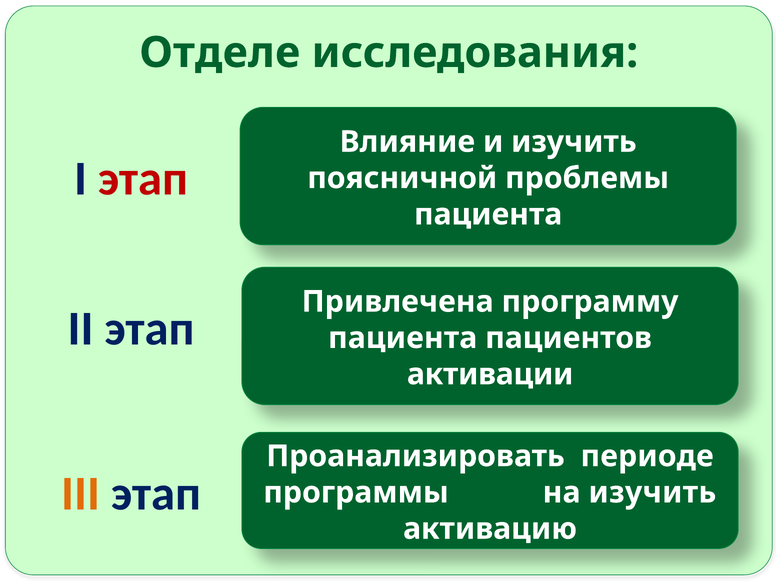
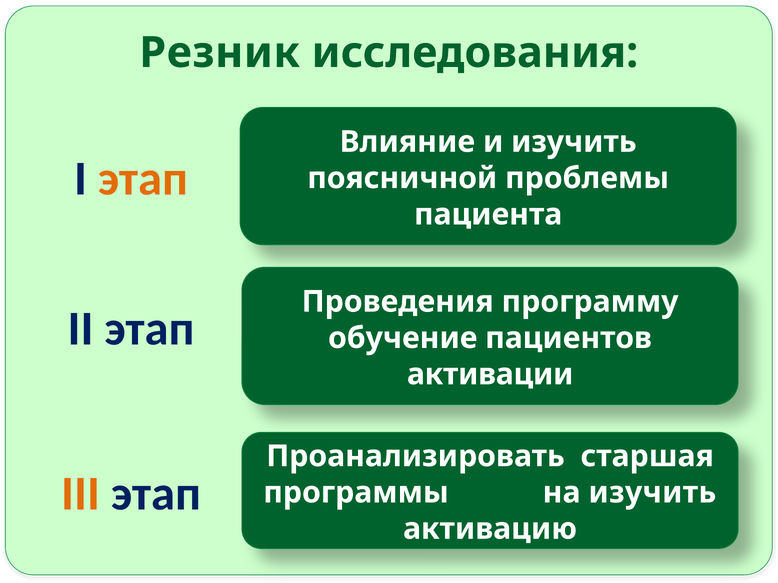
Отделе: Отделе -> Резник (220, 53)
этап colour: red -> orange (143, 179)
Привлечена: Привлечена -> Проведения (398, 302)
пациента: пациента -> обучение (403, 338)
периоде: периоде -> старшая (647, 457)
